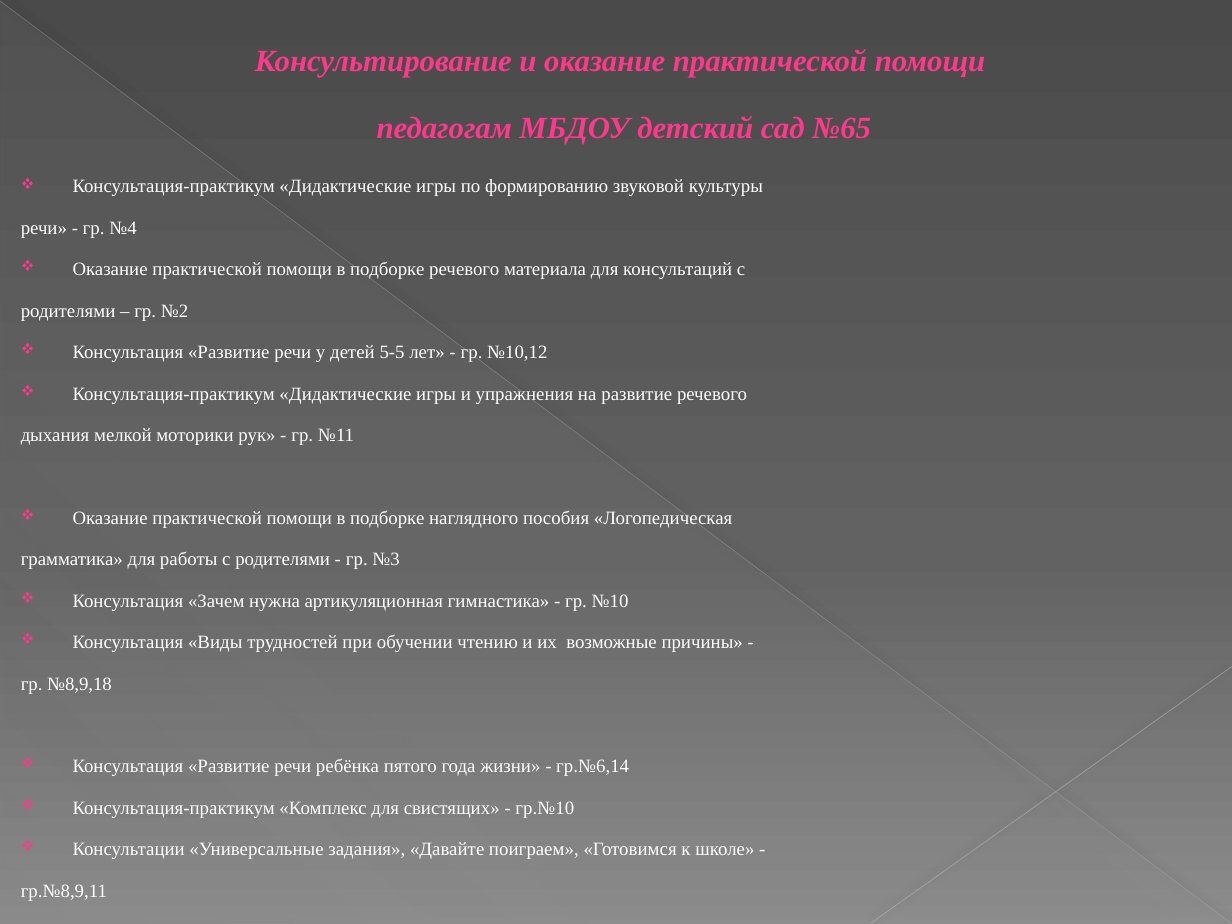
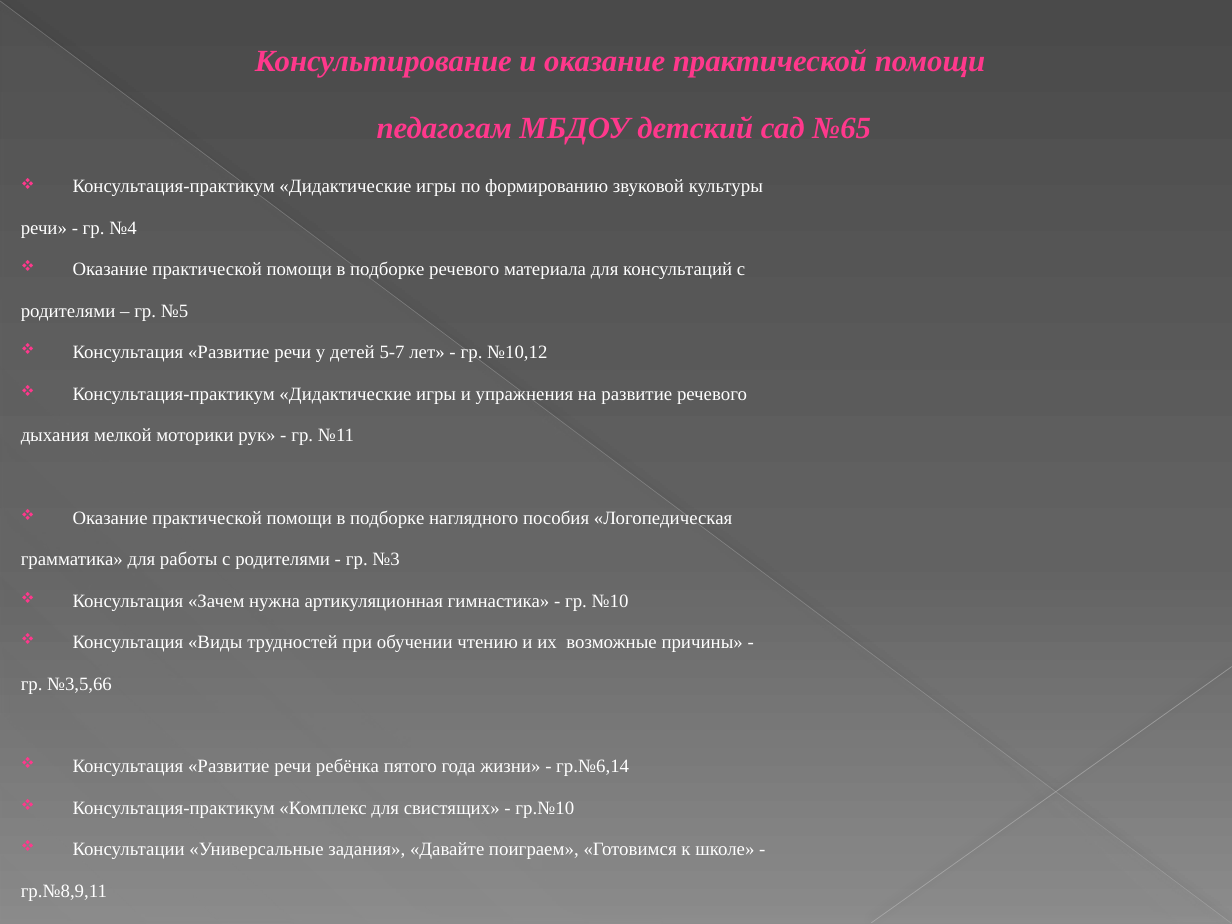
№2: №2 -> №5 (175, 311)
5-5: 5-5 -> 5-7 (392, 352)
№8,9,18: №8,9,18 -> №3,5,66 (80, 684)
